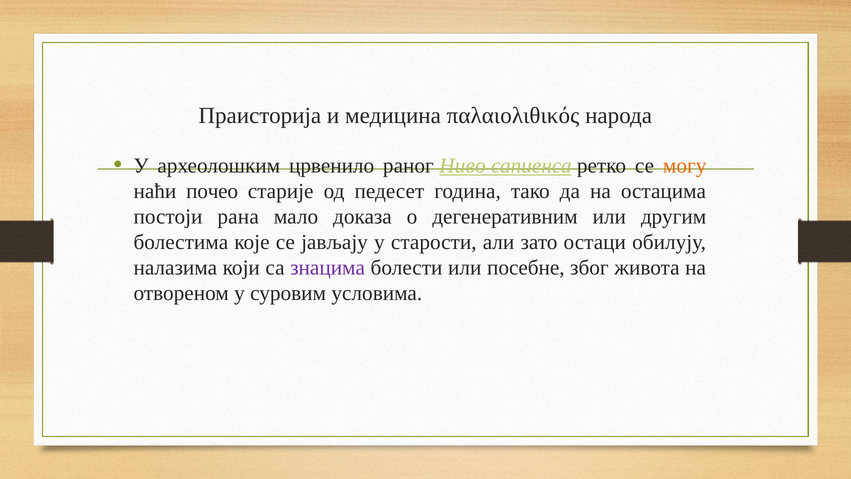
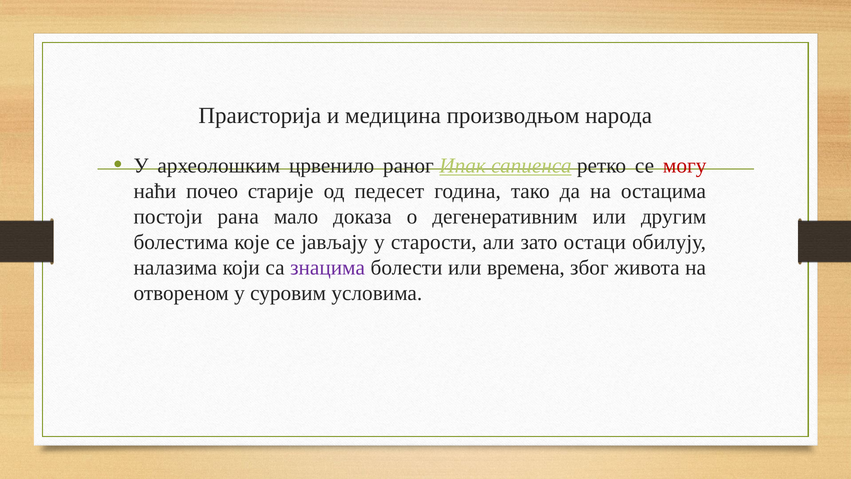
παλαιολιθικός: παλαιολιθικός -> производњом (513, 116)
Ниво: Ниво -> Ипак (463, 165)
могу colour: orange -> red (685, 165)
посебне: посебне -> времена (526, 267)
